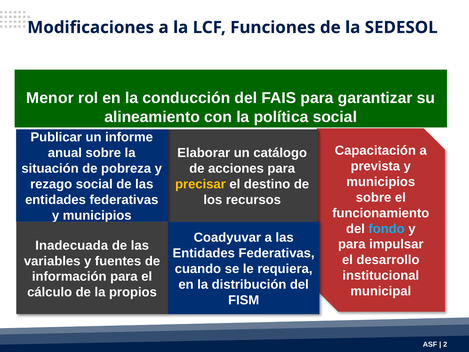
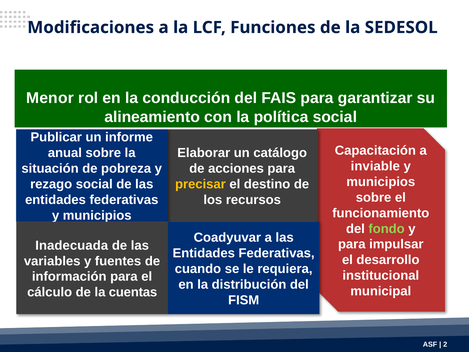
prevista: prevista -> inviable (375, 166)
fondo colour: light blue -> light green (387, 229)
propios: propios -> cuentas (133, 292)
